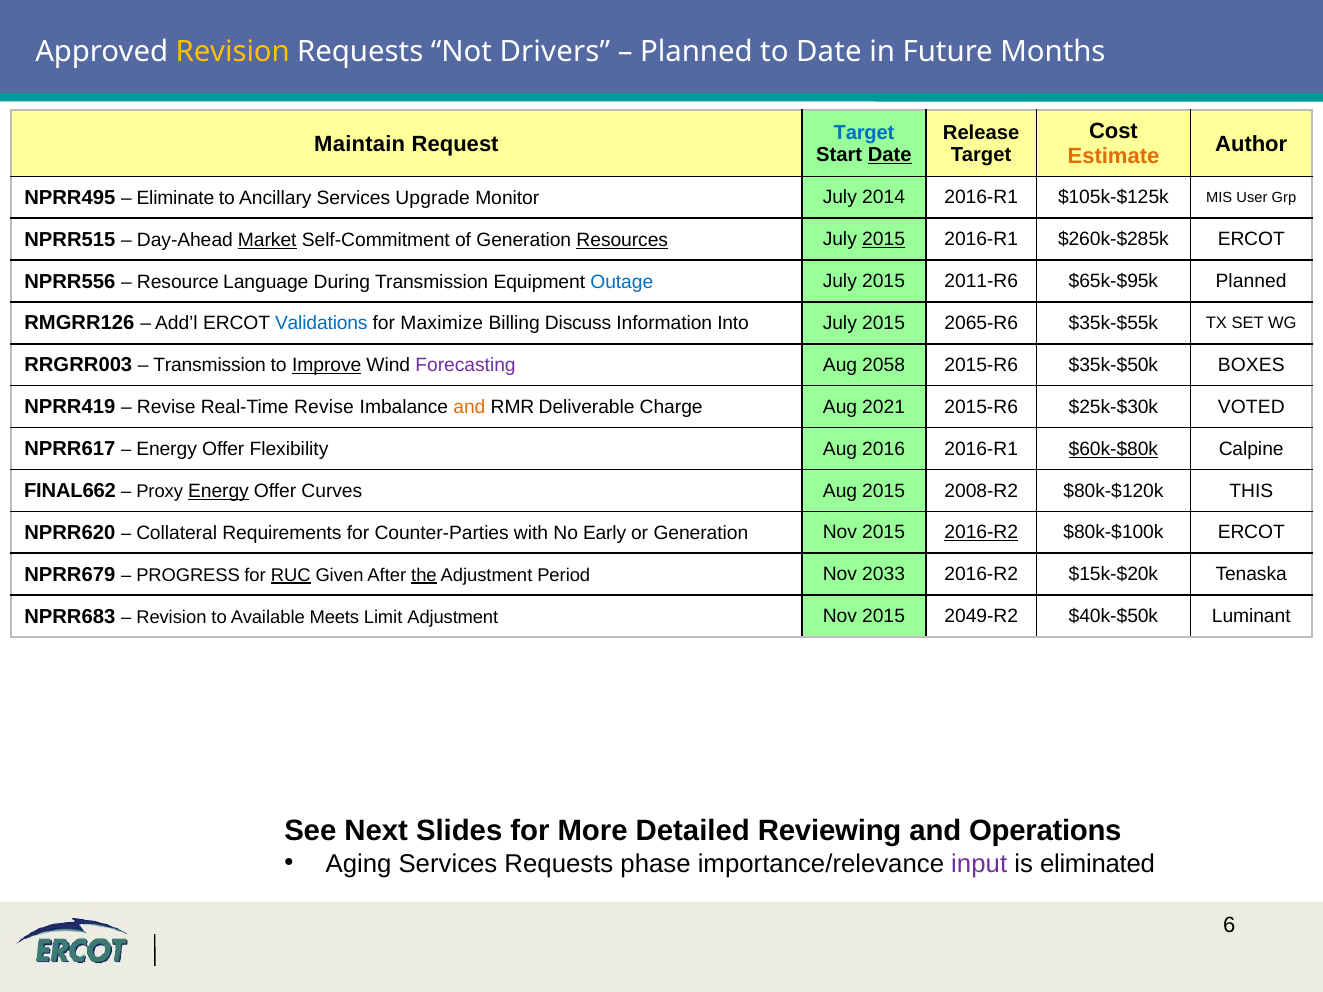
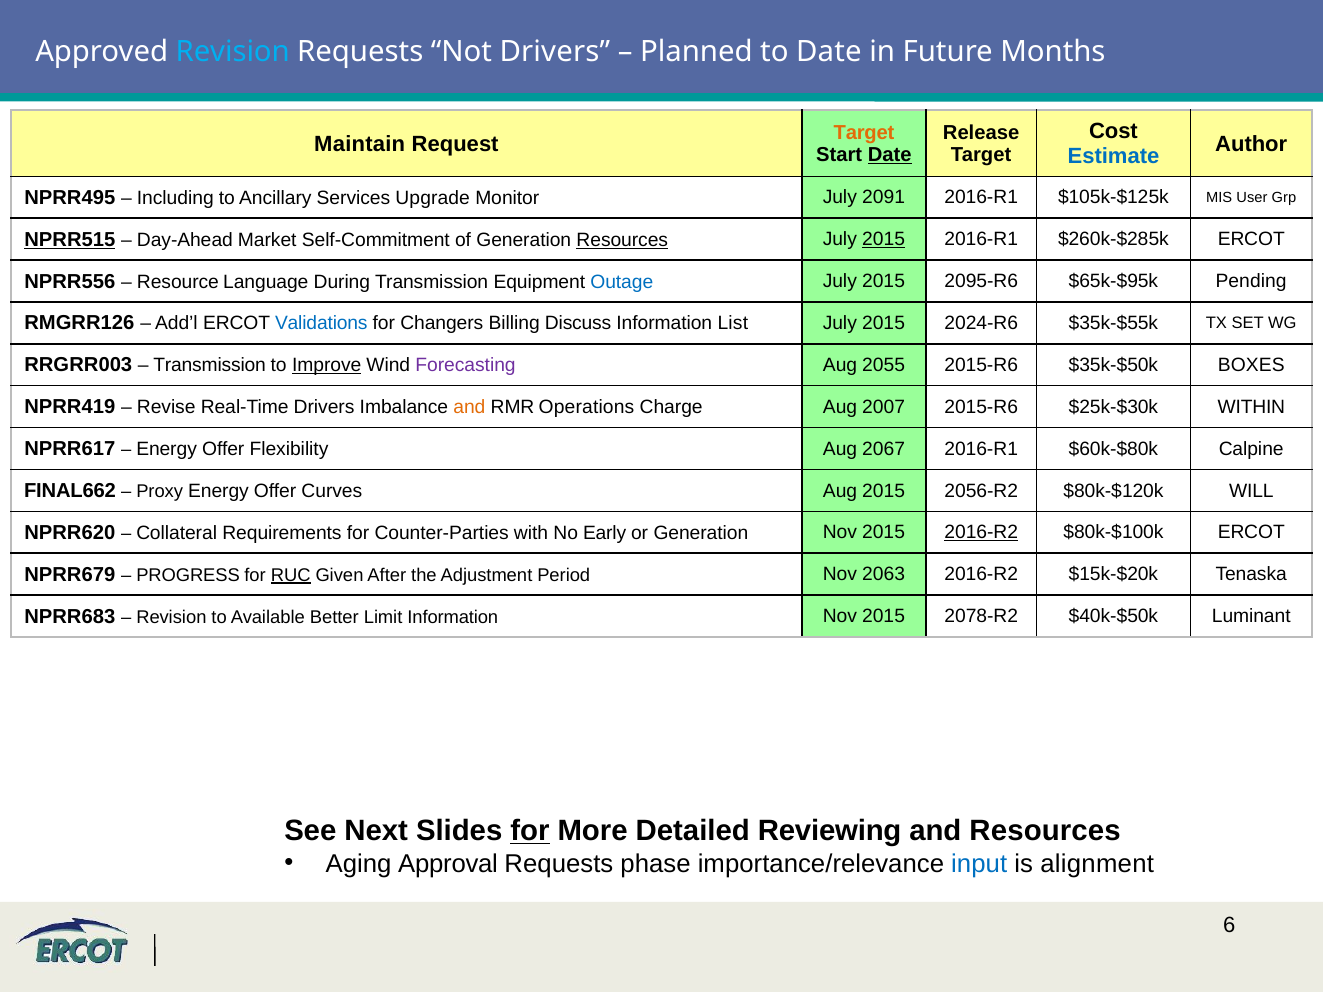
Revision colour: yellow -> light blue (233, 52)
Target colour: blue -> orange (864, 132)
Estimate colour: orange -> blue (1113, 156)
Eliminate: Eliminate -> Including (175, 198)
2014: 2014 -> 2091 (884, 198)
NPRR515 underline: none -> present (70, 240)
Market underline: present -> none (267, 240)
2011-R6: 2011-R6 -> 2095-R6 (981, 281)
$65k-$95k Planned: Planned -> Pending (1251, 281)
Maximize: Maximize -> Changers (442, 324)
Into: Into -> List (733, 324)
2065-R6: 2065-R6 -> 2024-R6 (981, 323)
2058: 2058 -> 2055 (884, 365)
Real-Time Revise: Revise -> Drivers (324, 407)
Deliverable: Deliverable -> Operations (587, 407)
2021: 2021 -> 2007 (884, 407)
VOTED: VOTED -> WITHIN (1251, 407)
2016: 2016 -> 2067 (884, 449)
$60k-$80k underline: present -> none (1113, 449)
Energy underline: present -> none (218, 491)
2008-R2: 2008-R2 -> 2056-R2 (981, 491)
THIS: THIS -> WILL (1251, 491)
the underline: present -> none (424, 575)
2033: 2033 -> 2063 (884, 575)
Meets: Meets -> Better (334, 617)
Limit Adjustment: Adjustment -> Information (453, 617)
2049-R2: 2049-R2 -> 2078-R2 (981, 616)
for underline: none -> present (530, 831)
and Operations: Operations -> Resources (1045, 831)
Aging Services: Services -> Approval (448, 864)
input colour: purple -> blue (979, 864)
eliminated: eliminated -> alignment (1097, 864)
